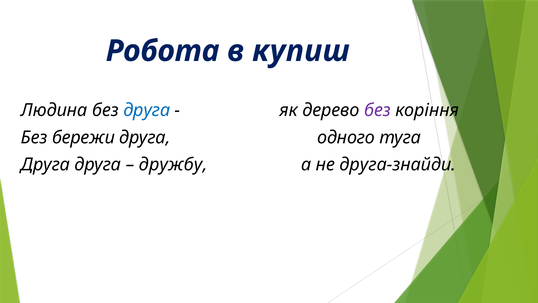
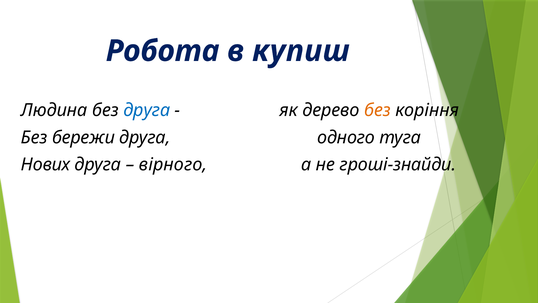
без colour: purple -> orange (377, 110)
Друга: Друга -> Нових (45, 164)
дружбу: дружбу -> вірного (173, 164)
друга-знайди: друга-знайди -> гроші-знайди (398, 164)
